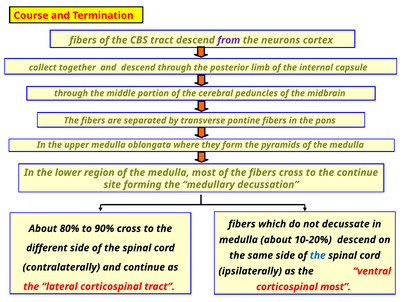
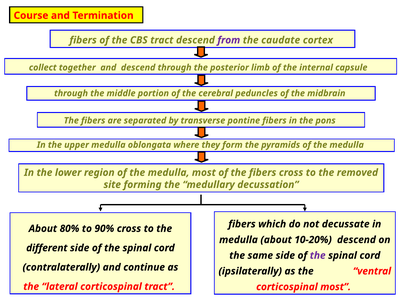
neurons: neurons -> caudate (281, 40)
the continue: continue -> removed (357, 172)
the colour: blue -> purple (318, 255)
